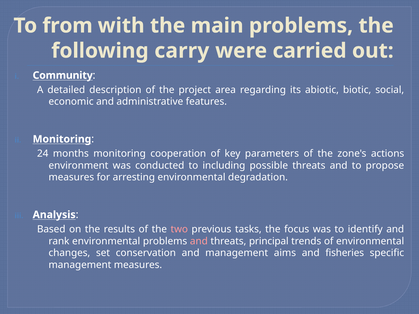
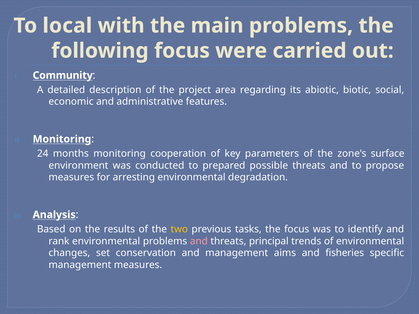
from: from -> local (67, 26)
following carry: carry -> focus (182, 51)
actions: actions -> surface (388, 154)
including: including -> prepared (224, 166)
two colour: pink -> yellow (179, 229)
